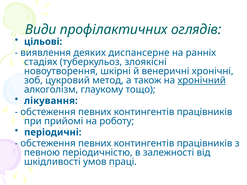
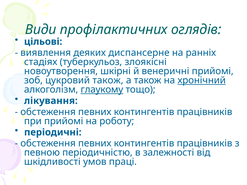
венеричні хронічні: хронічні -> прийомі (213, 71)
цукровий метод: метод -> також (108, 81)
глаукому underline: none -> present (102, 90)
